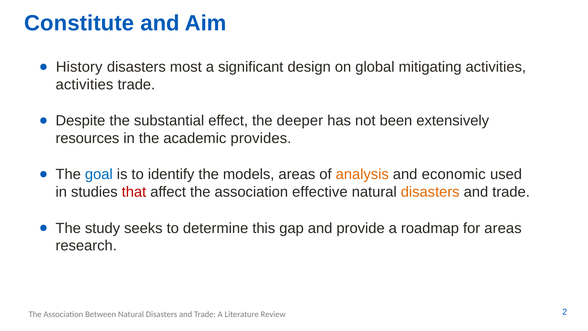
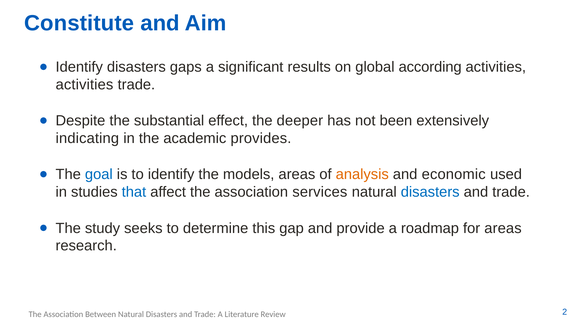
History: History -> Identify (79, 67)
most: most -> gaps (186, 67)
design: design -> results (309, 67)
mitigating: mitigating -> according (430, 67)
resources: resources -> indicating (87, 138)
that colour: red -> blue (134, 192)
effective: effective -> services (320, 192)
disasters colour: orange -> blue (430, 192)
